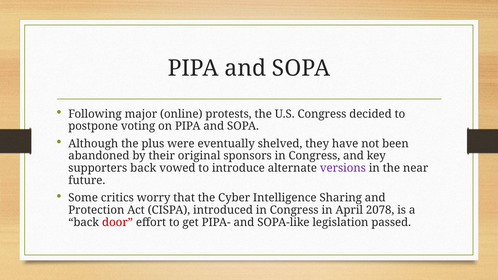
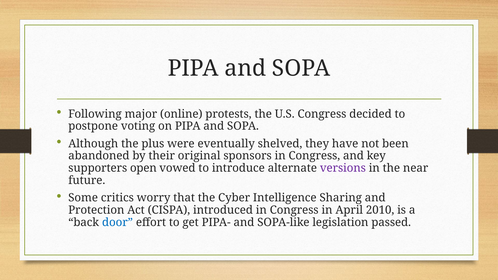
supporters back: back -> open (143, 168)
2078: 2078 -> 2010 (380, 210)
door colour: red -> blue (117, 223)
